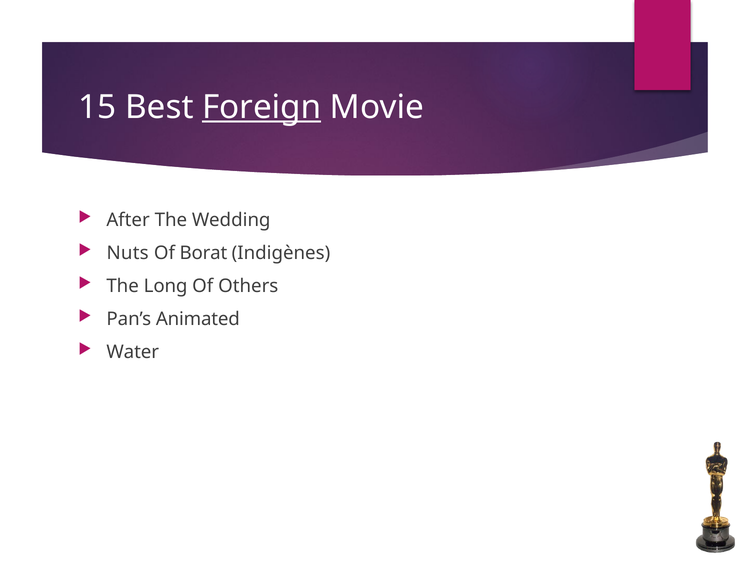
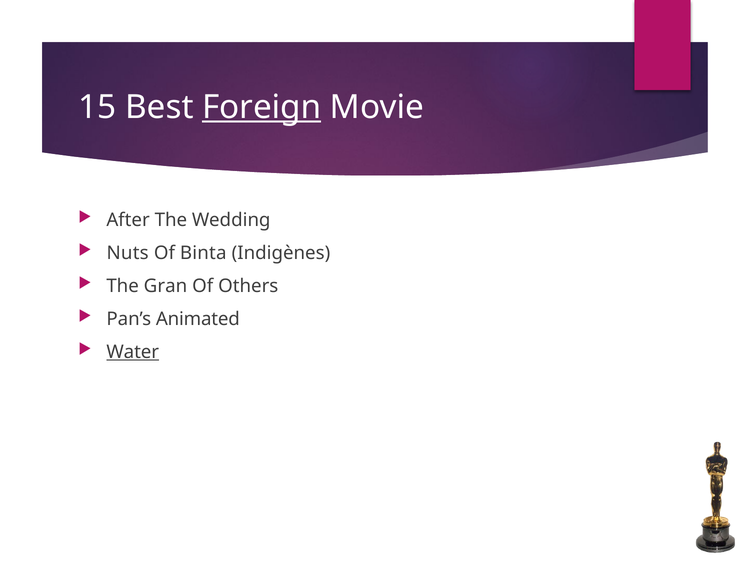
Borat: Borat -> Binta (203, 253)
Long: Long -> Gran (166, 286)
Water underline: none -> present (133, 352)
